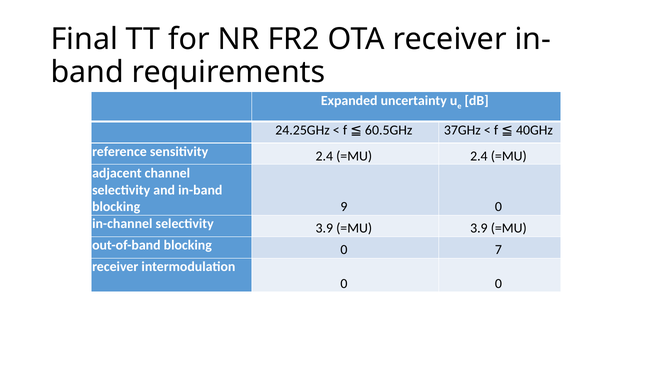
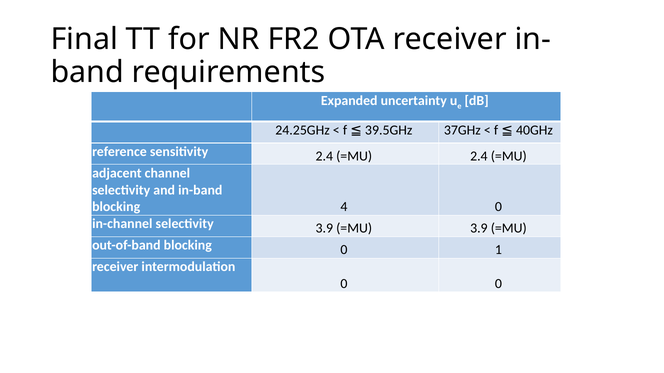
60.5GHz: 60.5GHz -> 39.5GHz (389, 130)
9: 9 -> 4 (344, 207)
7: 7 -> 1 (498, 250)
